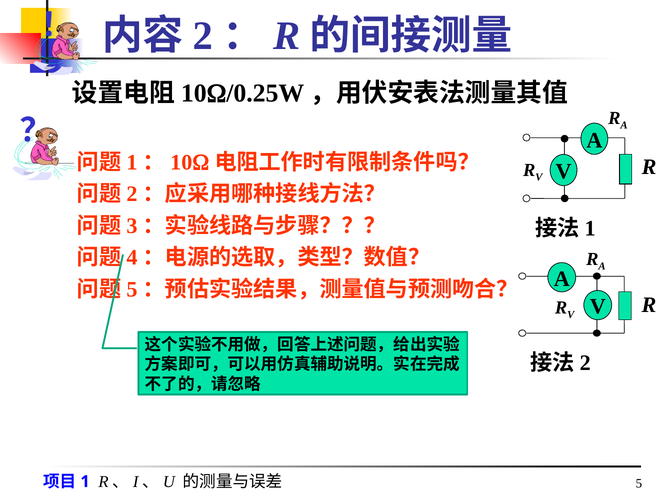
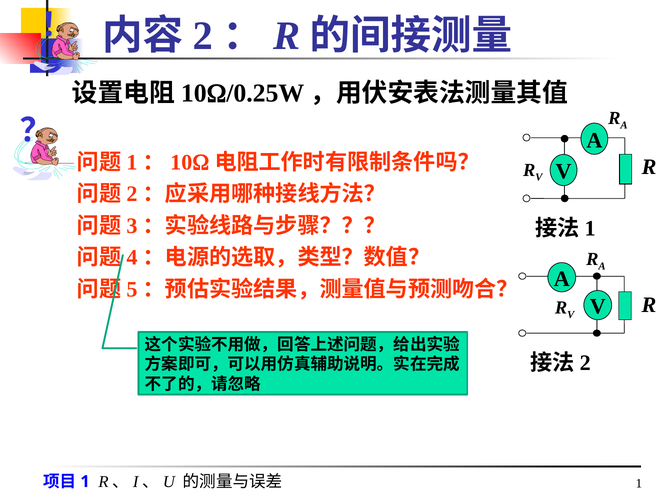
5: 5 -> 1 (639, 484)
